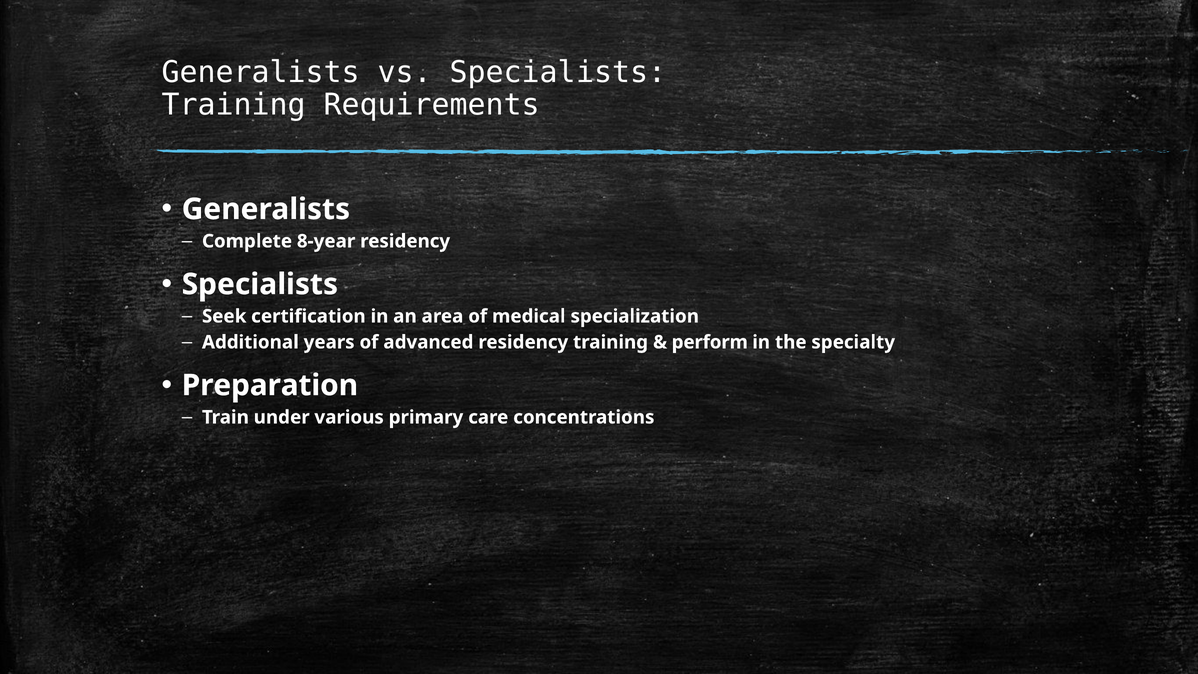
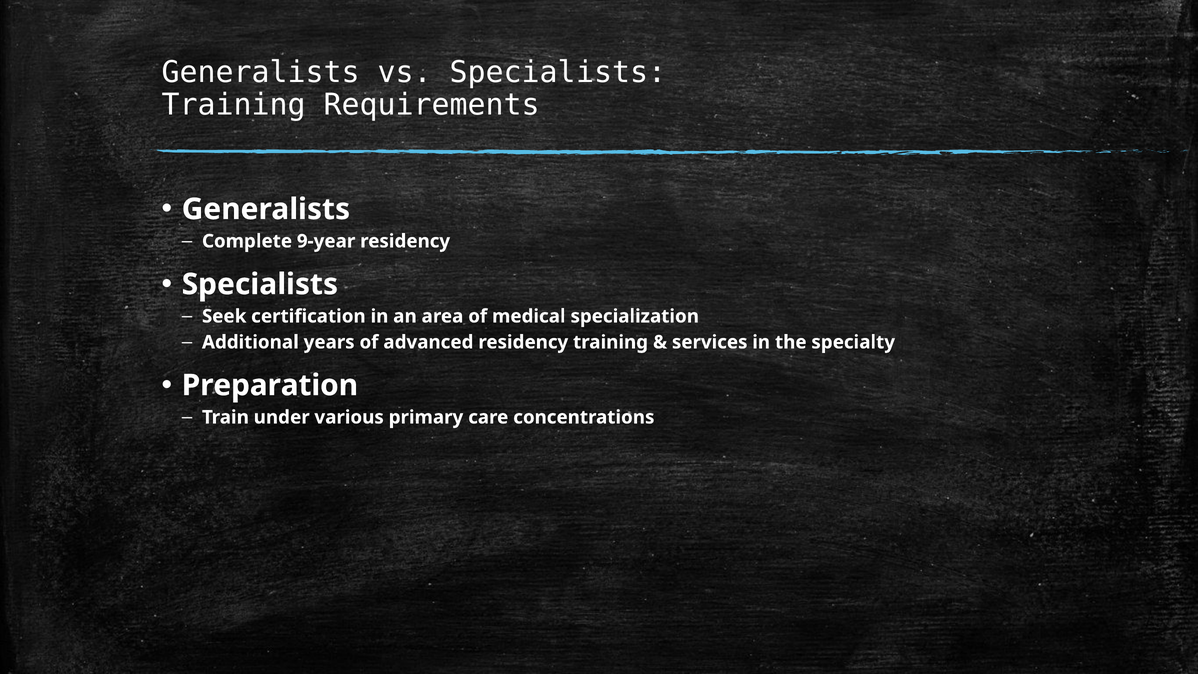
8-year: 8-year -> 9-year (326, 241)
perform: perform -> services (710, 342)
